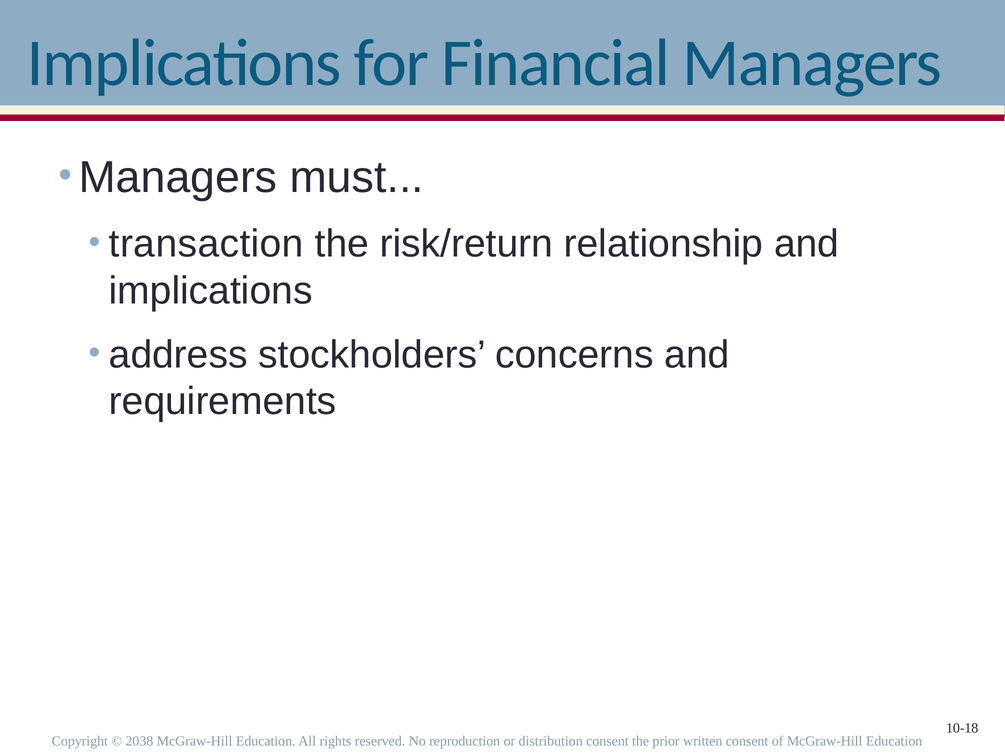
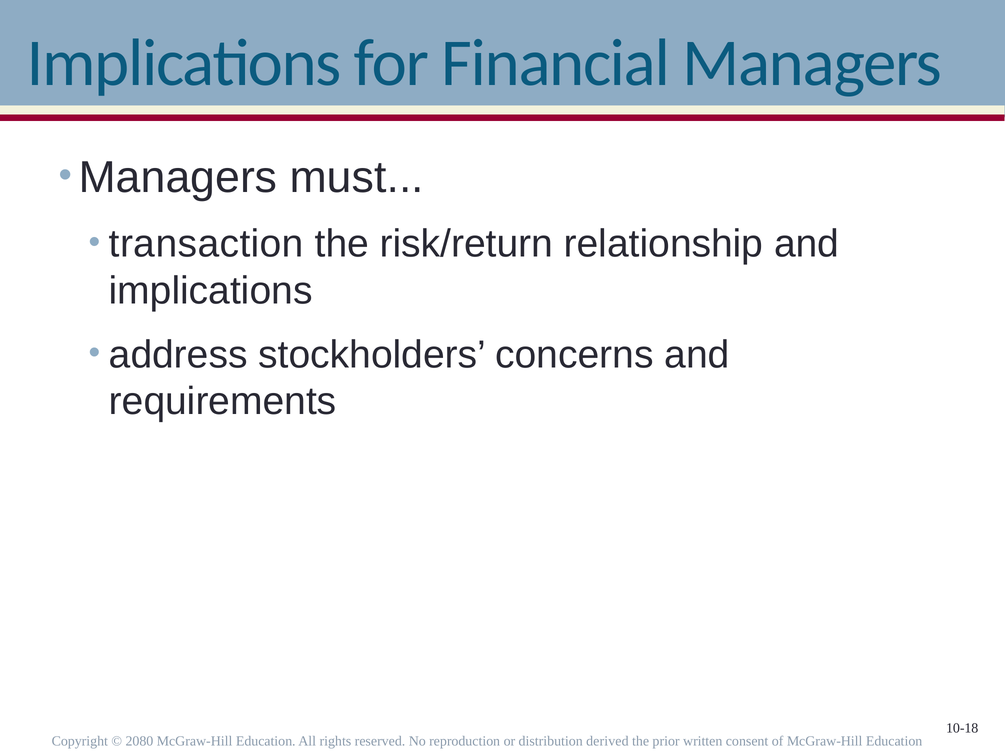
2038: 2038 -> 2080 (139, 741)
distribution consent: consent -> derived (607, 741)
